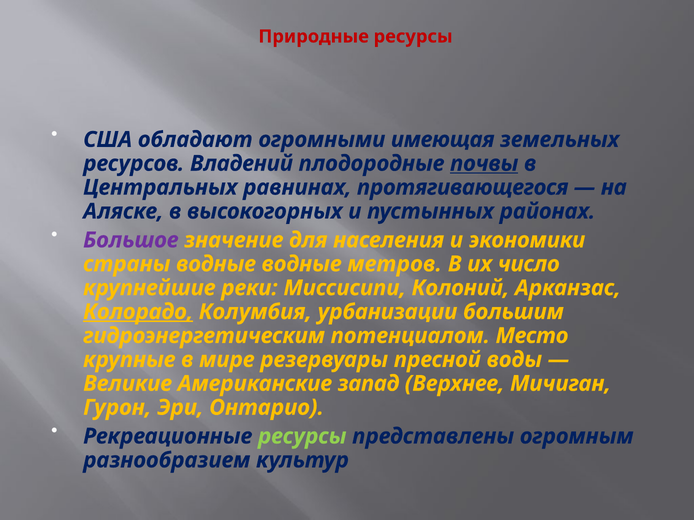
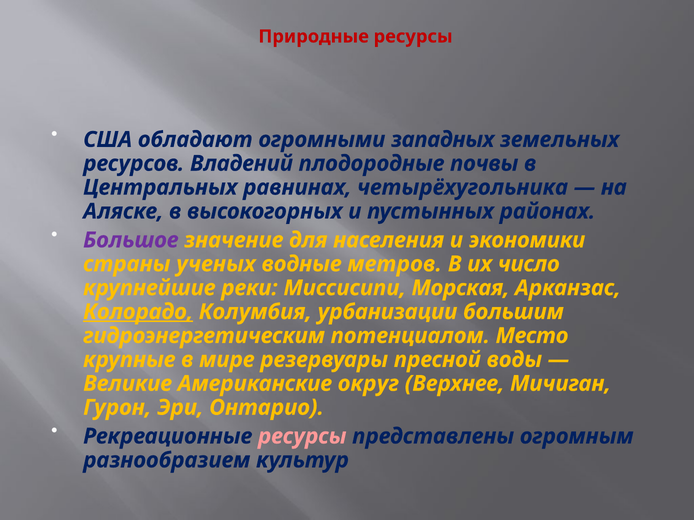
имеющая: имеющая -> западных (443, 140)
почвы underline: present -> none (484, 164)
протягивающегося: протягивающегося -> четырёхугольника (463, 188)
страны водные: водные -> ученых (216, 264)
Колоний: Колоний -> Морская (460, 288)
запад: запад -> округ (368, 384)
ресурсы colour: light green -> pink (302, 437)
